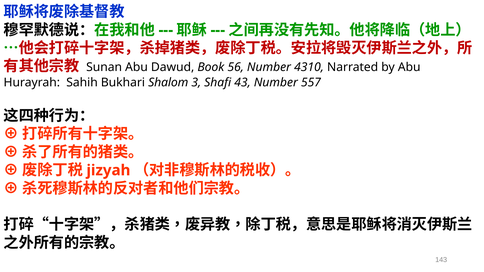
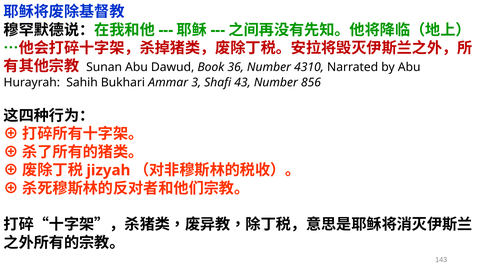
56: 56 -> 36 (236, 67)
Shalom: Shalom -> Ammar (168, 82)
557: 557 -> 856 (311, 82)
